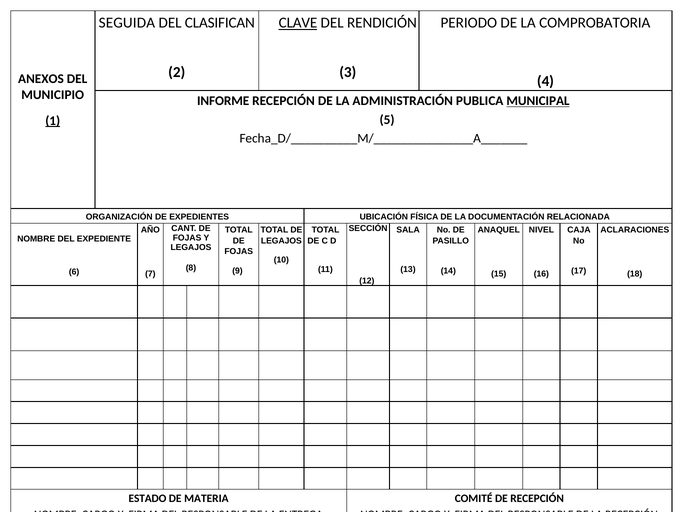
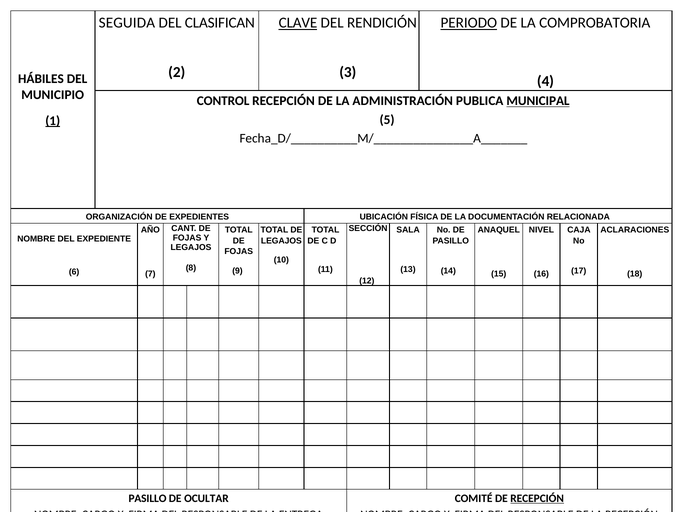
PERIODO underline: none -> present (469, 23)
ANEXOS: ANEXOS -> HÁBILES (41, 79)
INFORME: INFORME -> CONTROL (223, 101)
ESTADO: ESTADO -> PASILLO (147, 499)
MATERIA: MATERIA -> OCULTAR (206, 499)
RECEPCIÓN underline: none -> present (537, 499)
